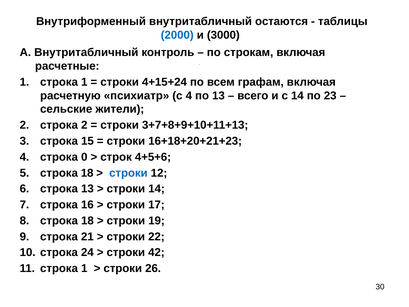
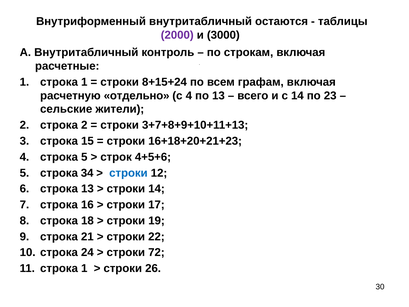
2000 colour: blue -> purple (177, 35)
4+15+24: 4+15+24 -> 8+15+24 (164, 82)
психиатр: психиатр -> отдельно (137, 96)
строка 0: 0 -> 5 (84, 157)
18: 18 -> 34 (87, 173)
42: 42 -> 72 (156, 252)
